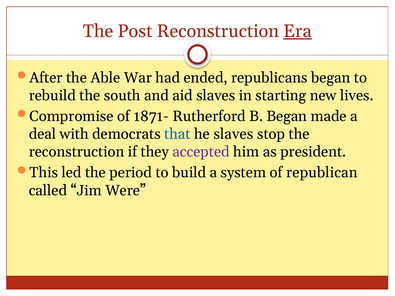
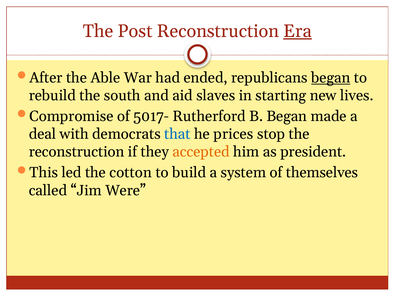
began underline: none -> present (331, 78)
1871-: 1871- -> 5017- (151, 116)
he slaves: slaves -> prices (233, 134)
accepted colour: purple -> orange (201, 152)
period: period -> cotton (131, 173)
republican: republican -> themselves (322, 173)
